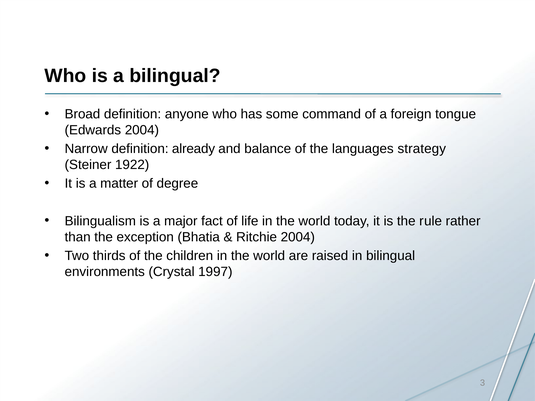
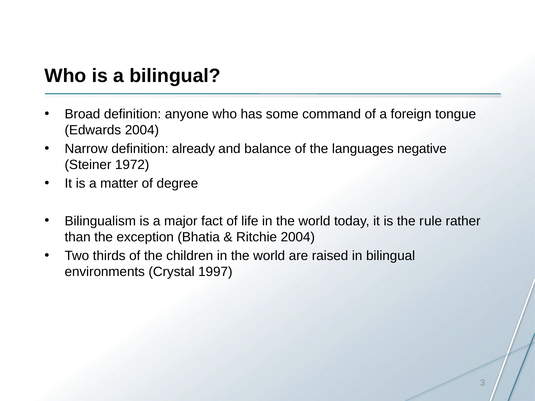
strategy: strategy -> negative (422, 149)
1922: 1922 -> 1972 (132, 165)
